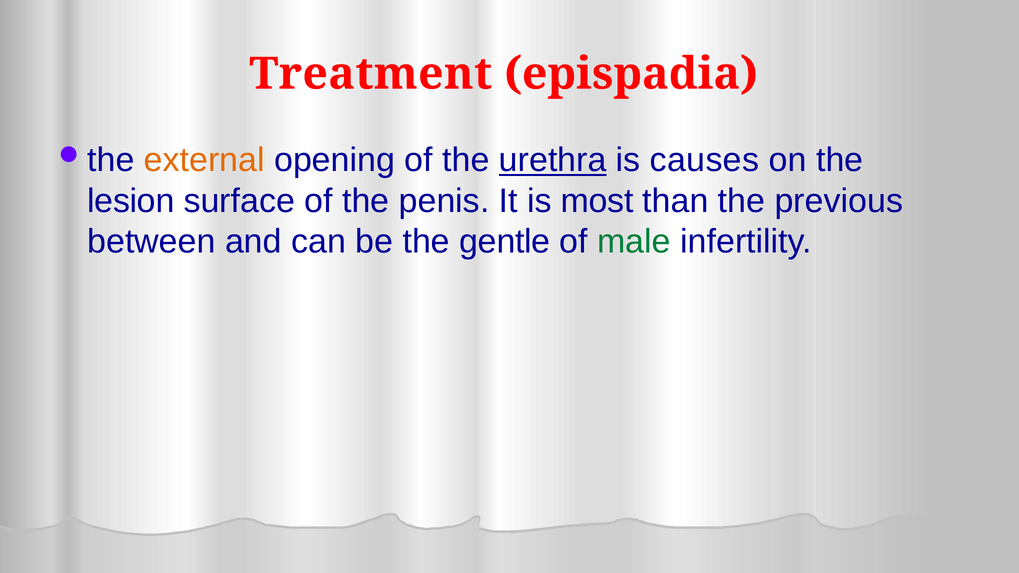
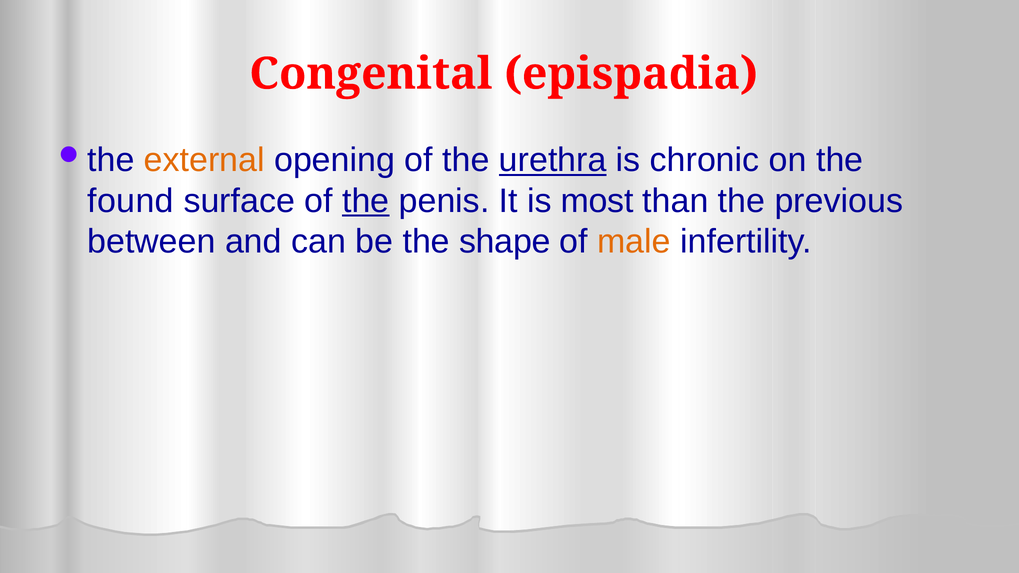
Treatment: Treatment -> Congenital (371, 74)
causes: causes -> chronic (705, 160)
lesion: lesion -> found (130, 201)
the underline: none -> present (366, 201)
gentle: gentle -> shape (505, 242)
male colour: green -> orange (634, 242)
